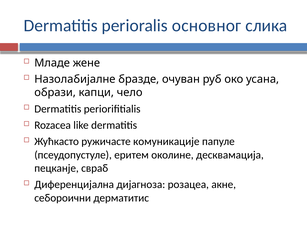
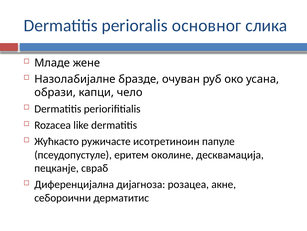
комуникације: комуникације -> исотретиноин (166, 141)
